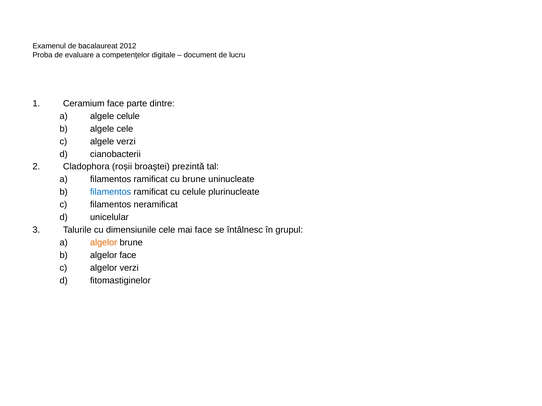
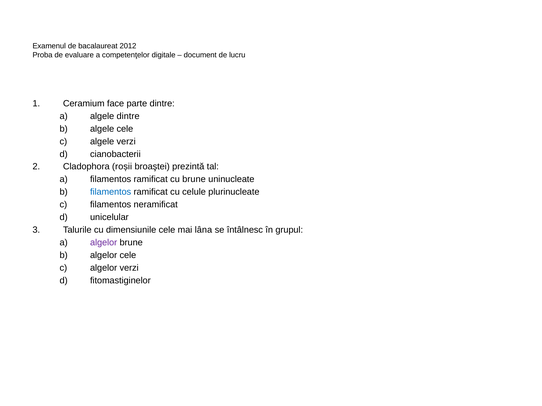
algele celule: celule -> dintre (128, 116)
mai face: face -> lâna (203, 230)
algelor colour: orange -> purple (104, 243)
algelor face: face -> cele (128, 255)
